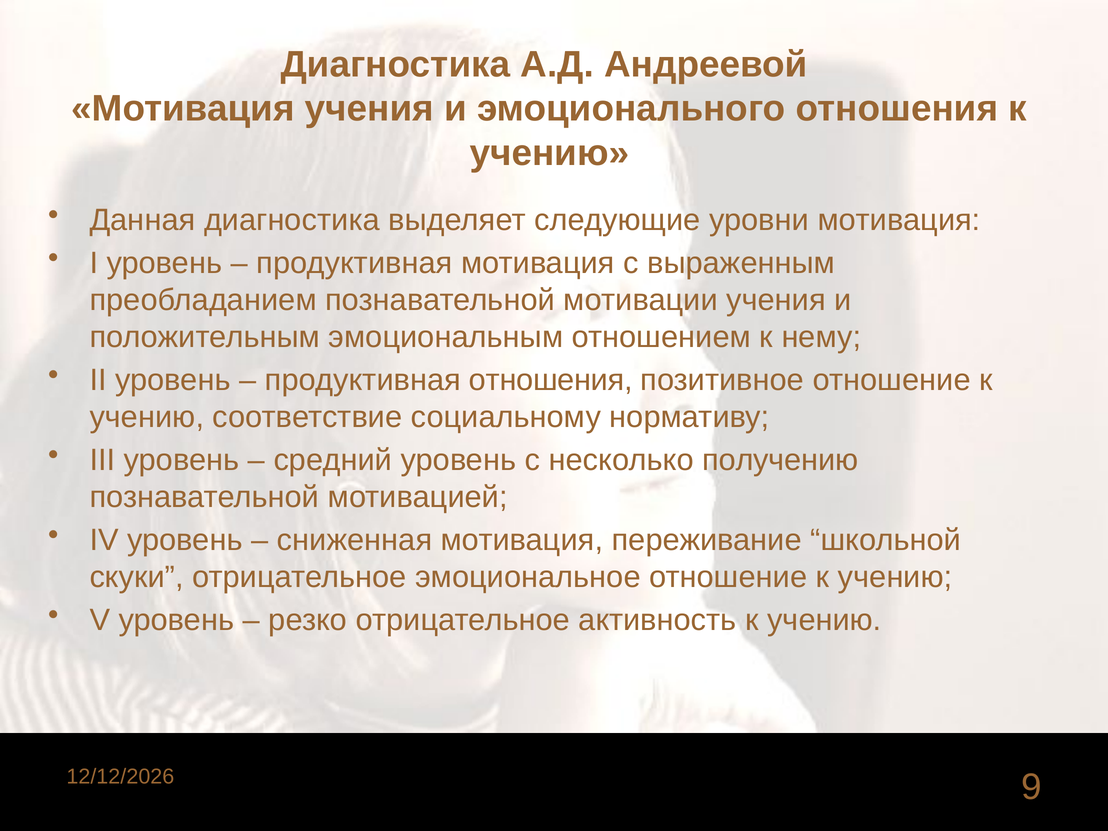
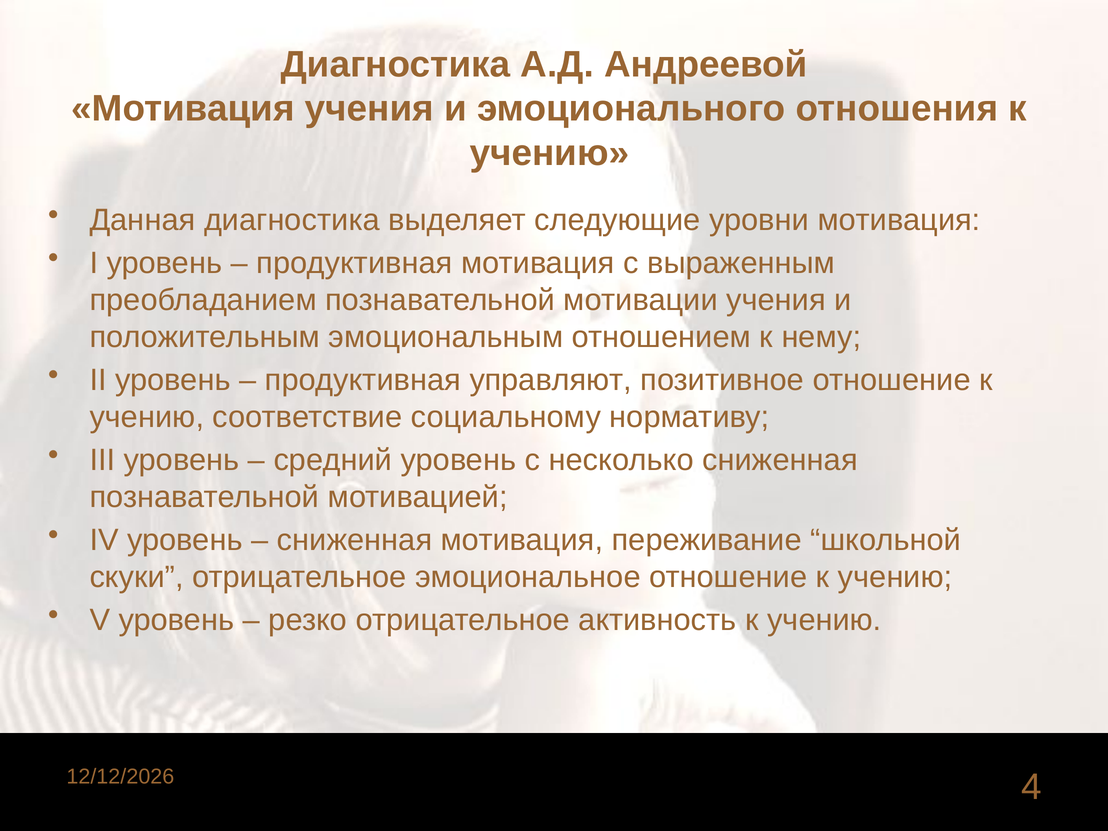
продуктивная отношения: отношения -> управляют (551, 380)
несколько получению: получению -> сниженная (780, 460)
9: 9 -> 4 (1031, 787)
